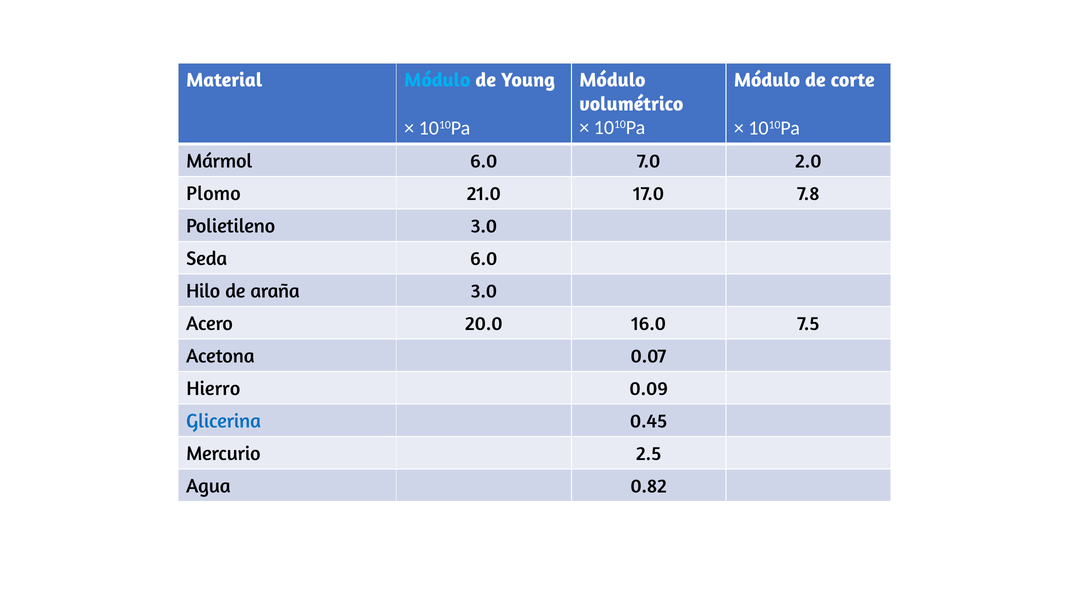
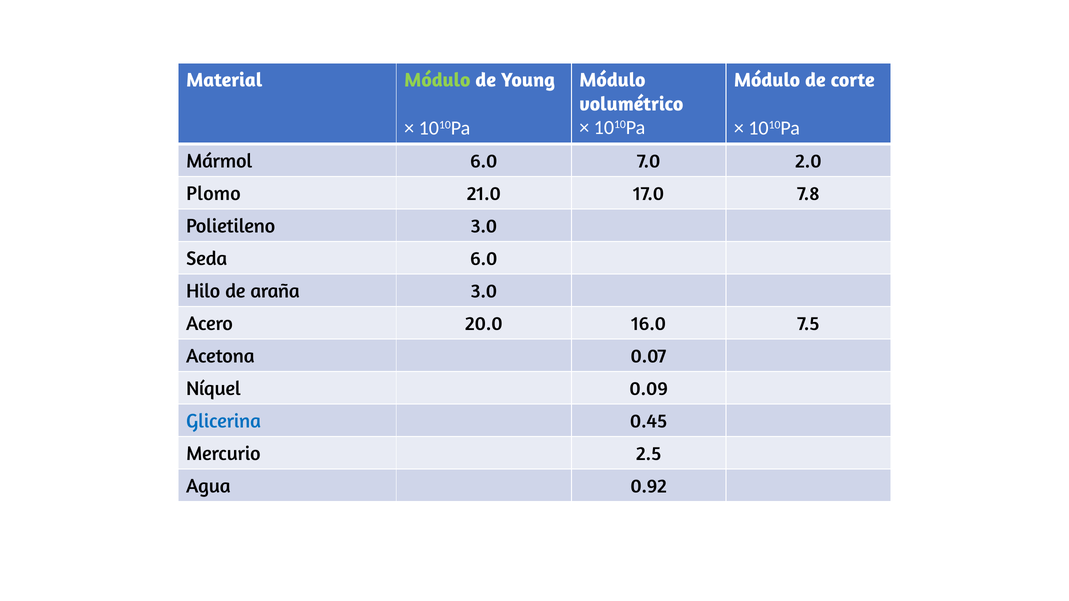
Módulo colour: light blue -> light green (437, 80)
Hierro: Hierro -> Níquel (214, 389)
0.82: 0.82 -> 0.92 (649, 486)
